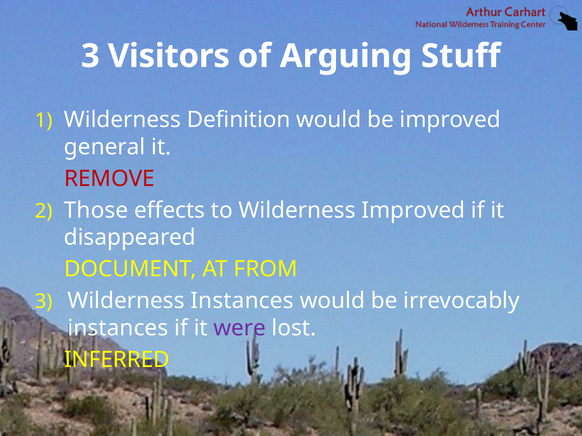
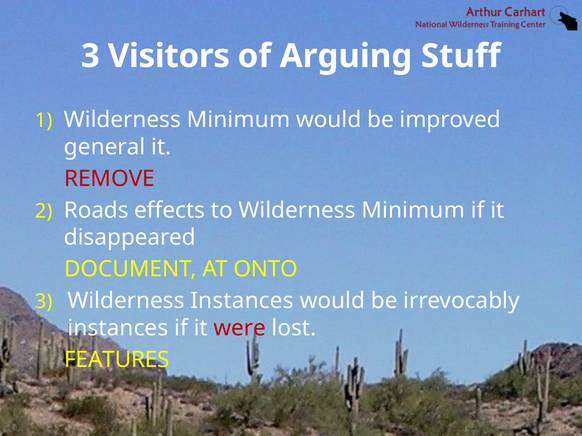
Definition: Definition -> Minimum (238, 120)
Those: Those -> Roads (96, 210)
to Wilderness Improved: Improved -> Minimum (413, 210)
FROM: FROM -> ONTO (266, 269)
were colour: purple -> red (240, 328)
INFERRED: INFERRED -> FEATURES (117, 360)
